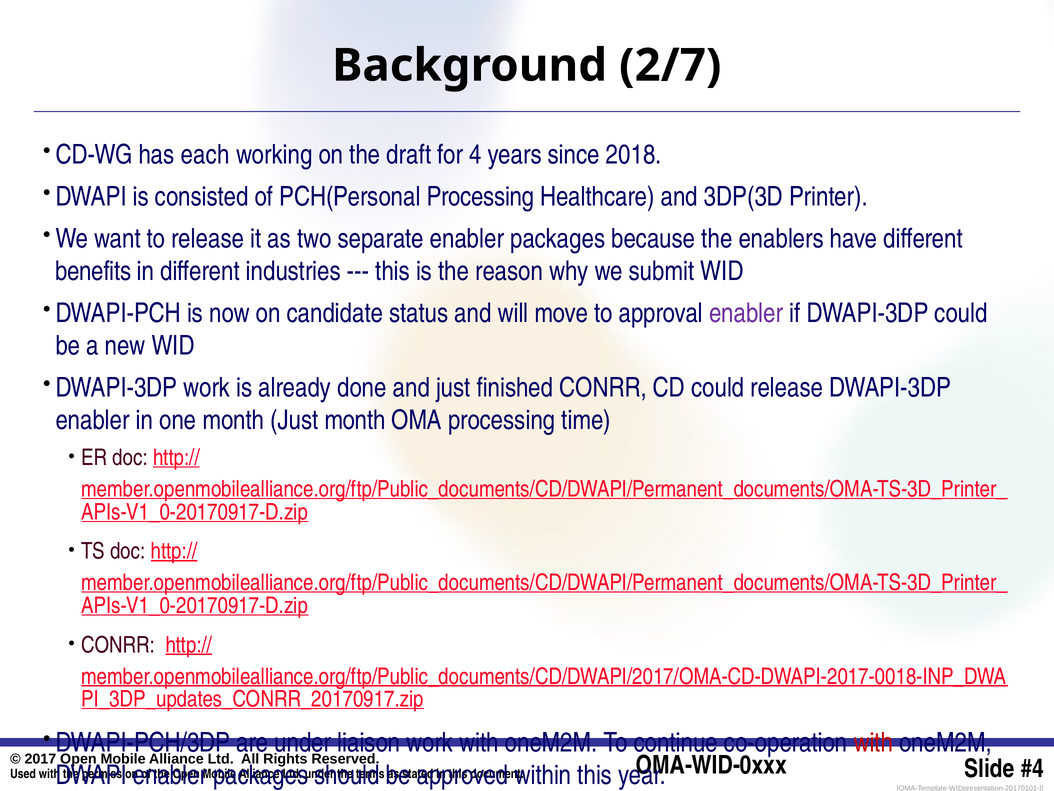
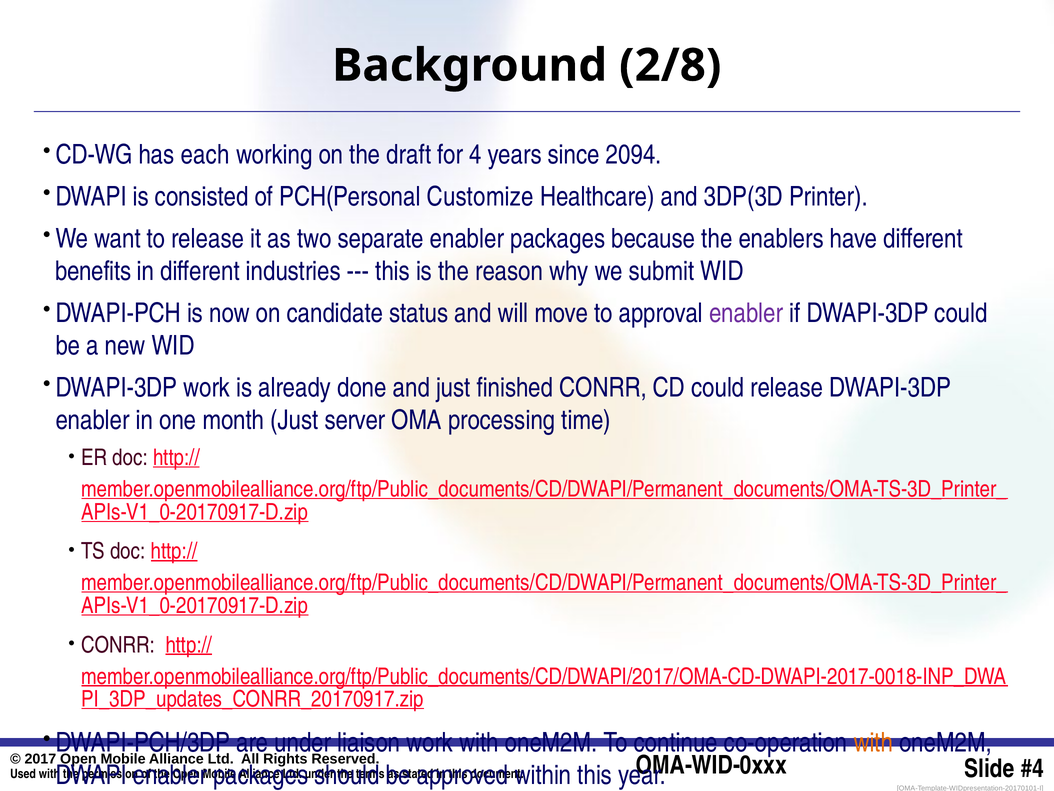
2/7: 2/7 -> 2/8 (670, 66)
2018: 2018 -> 2094 (634, 155)
PCH(Personal Processing: Processing -> Customize (480, 197)
Just month: month -> server (355, 420)
with colour: red -> orange (873, 743)
